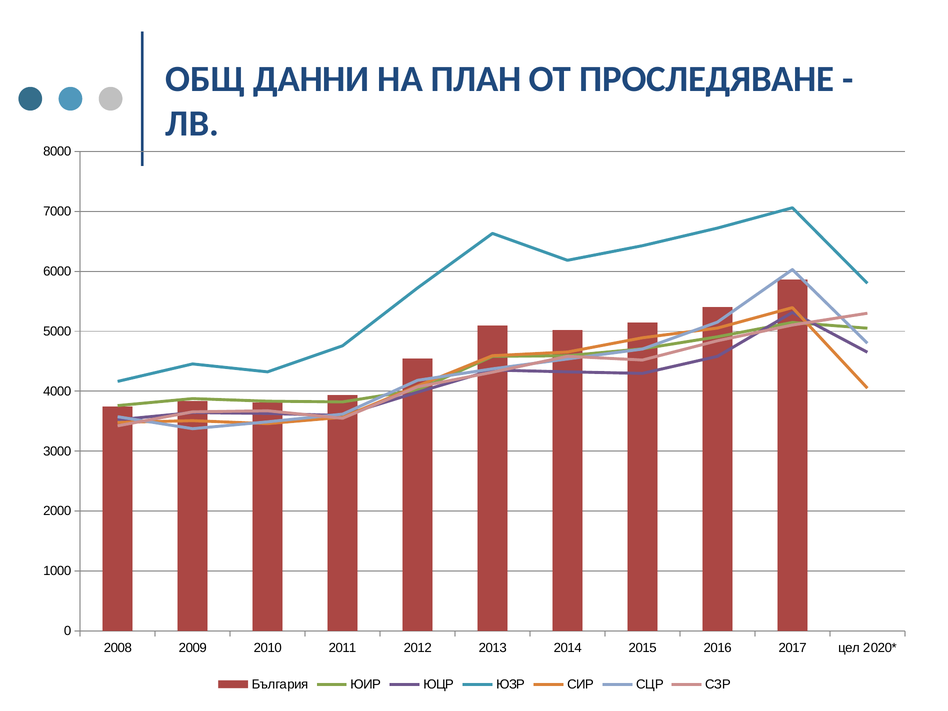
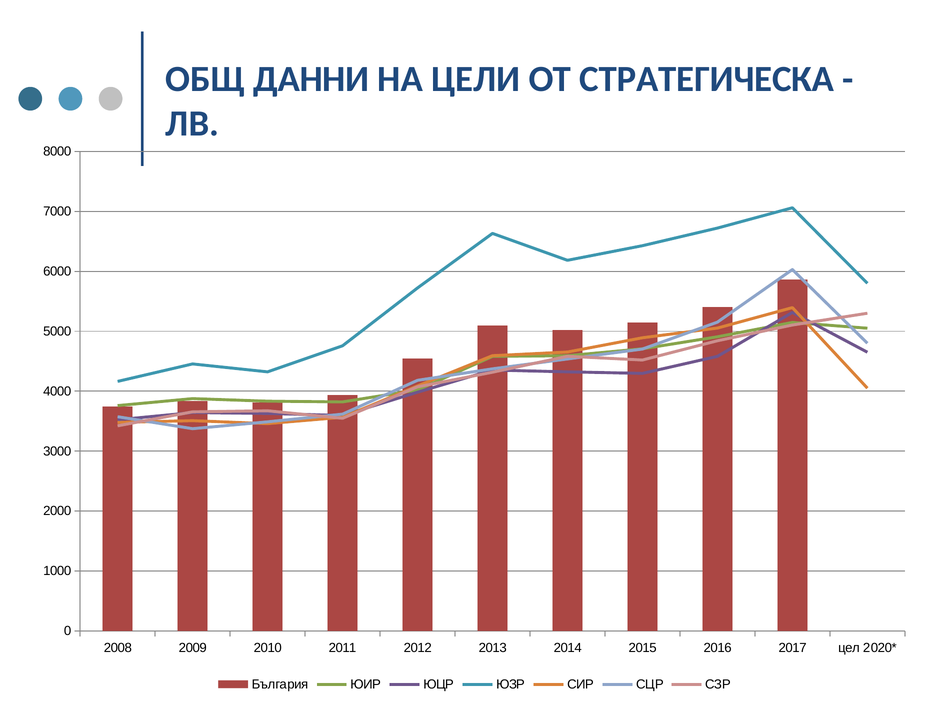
ПЛАН: ПЛАН -> ЦЕЛИ (476, 79)
ПРОСЛЕДЯВАНЕ: ПРОСЛЕДЯВАНЕ -> СТРАТЕГИЧЕСКА (707, 79)
